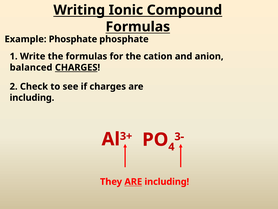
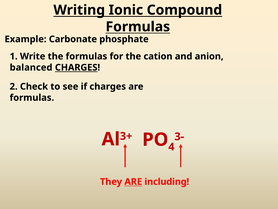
Example Phosphate: Phosphate -> Carbonate (73, 39)
including: including -> formulas (32, 97)
